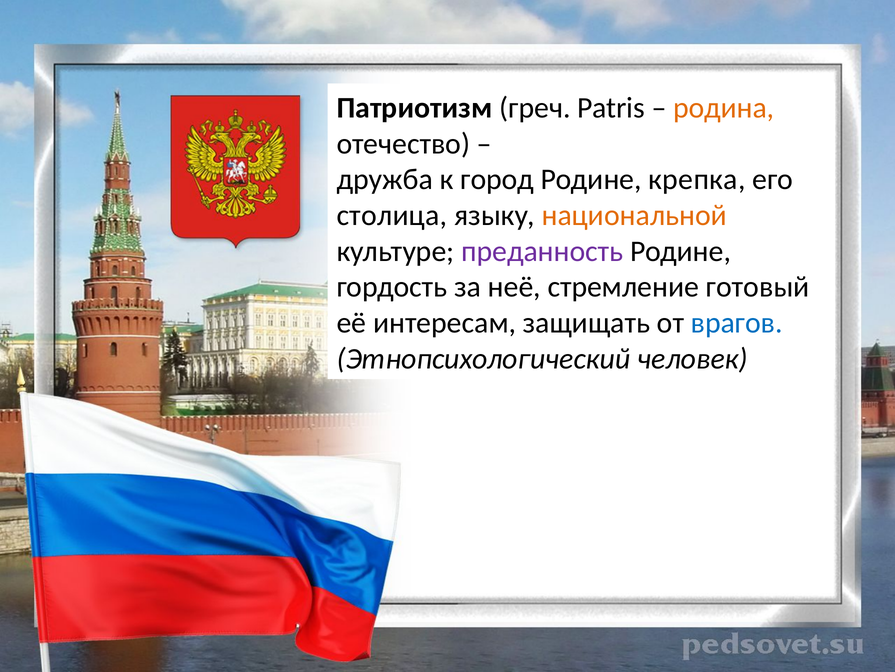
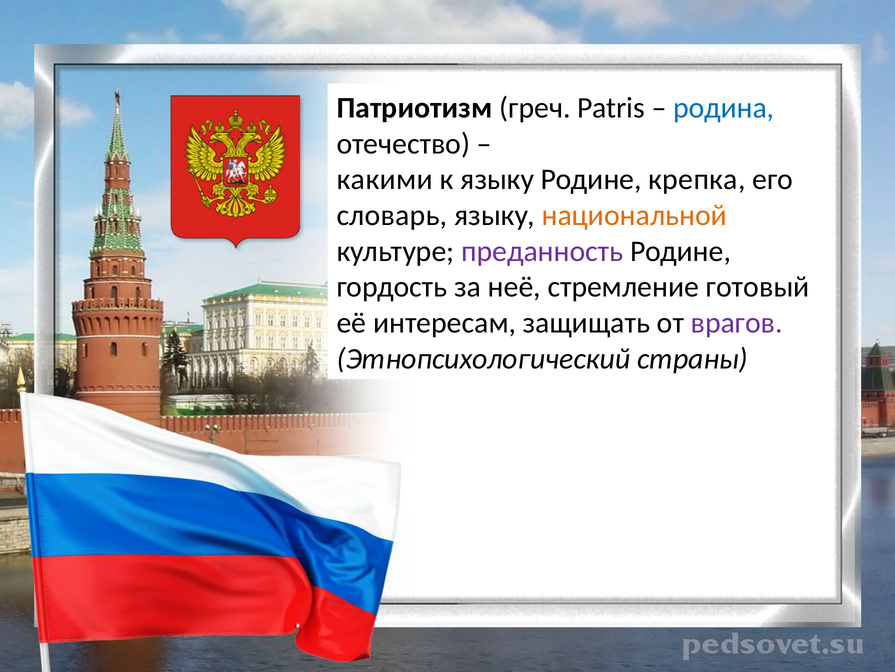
родина colour: orange -> blue (724, 108)
дружба: дружба -> какими (385, 179)
к город: город -> языку (497, 179)
столица: столица -> словарь (392, 215)
врагов colour: blue -> purple (737, 323)
человек: человек -> страны (693, 358)
